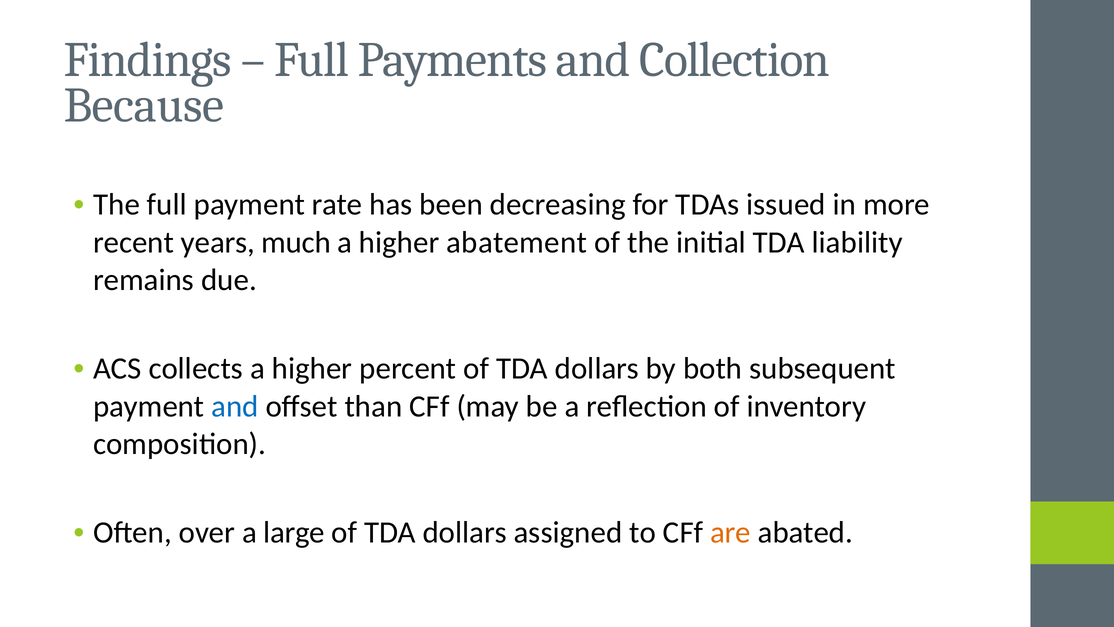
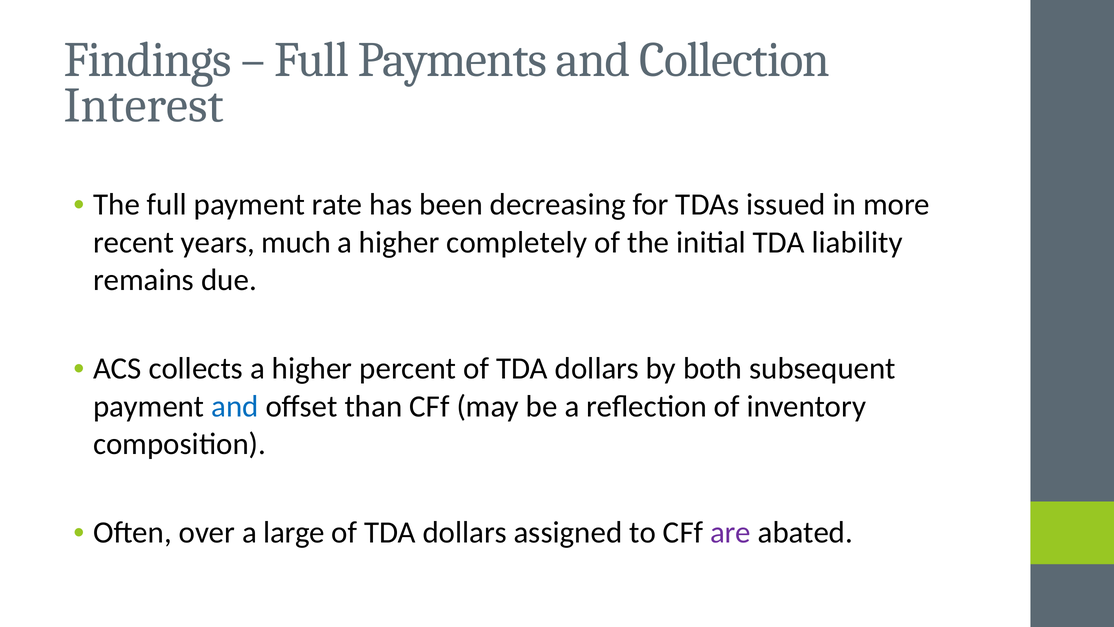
Because: Because -> Interest (144, 105)
abatement: abatement -> completely (517, 242)
are colour: orange -> purple (730, 532)
